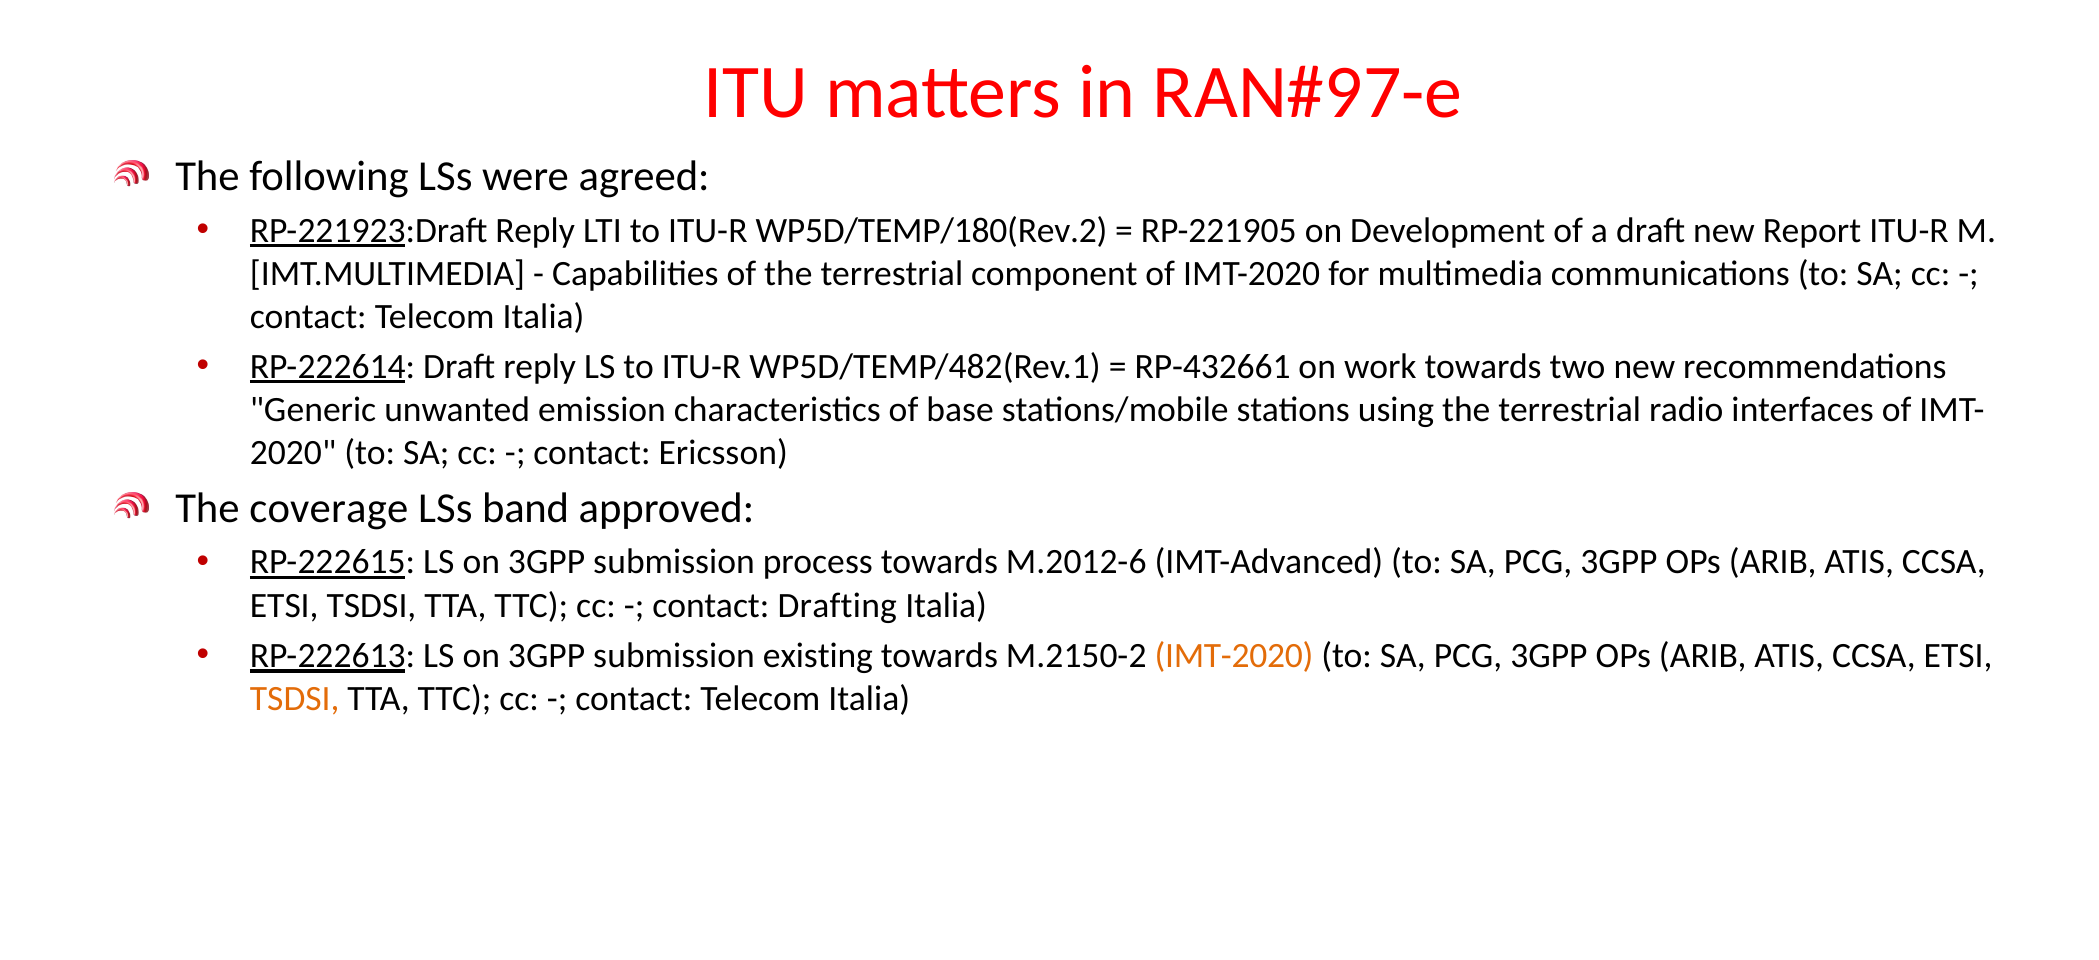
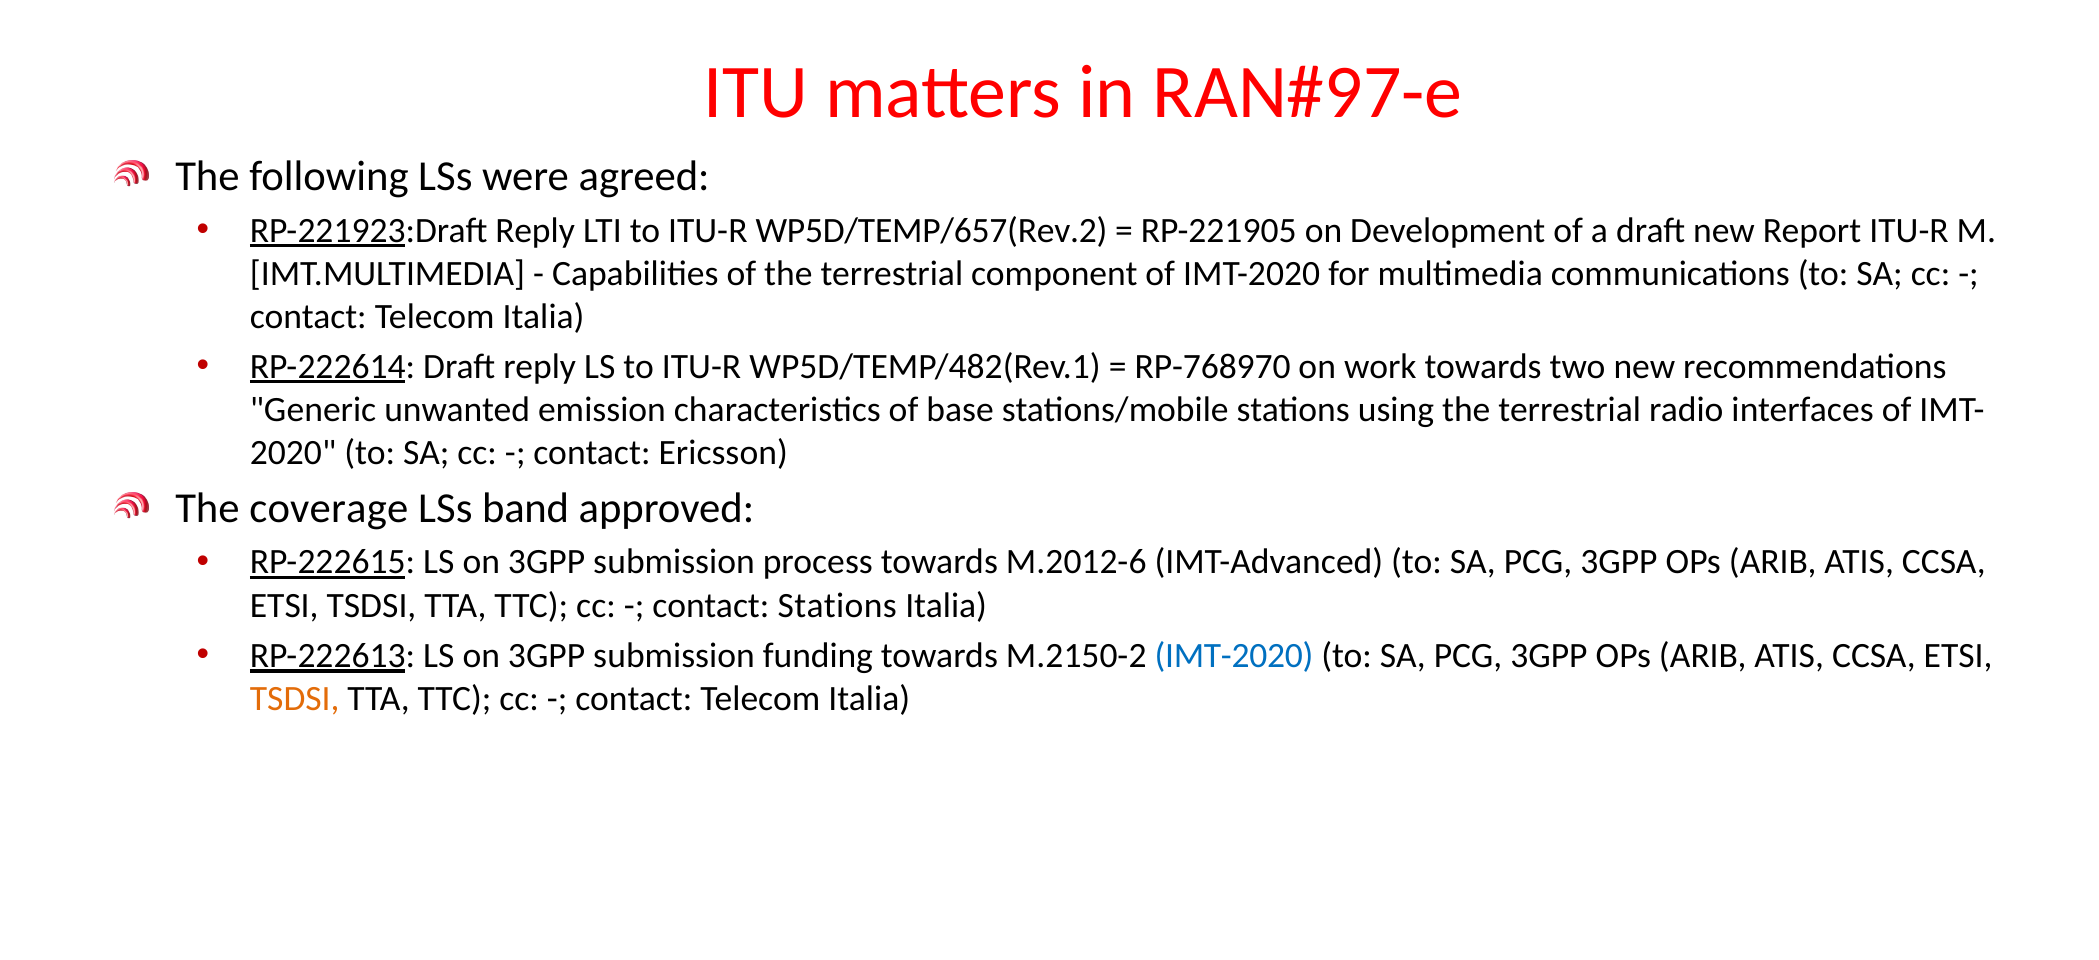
WP5D/TEMP/180(Rev.2: WP5D/TEMP/180(Rev.2 -> WP5D/TEMP/657(Rev.2 (931, 230)
RP-432661: RP-432661 -> RP-768970 (1213, 366)
contact Drafting: Drafting -> Stations (837, 606)
existing: existing -> funding (818, 655)
IMT-2020 colour: orange -> blue (1234, 655)
